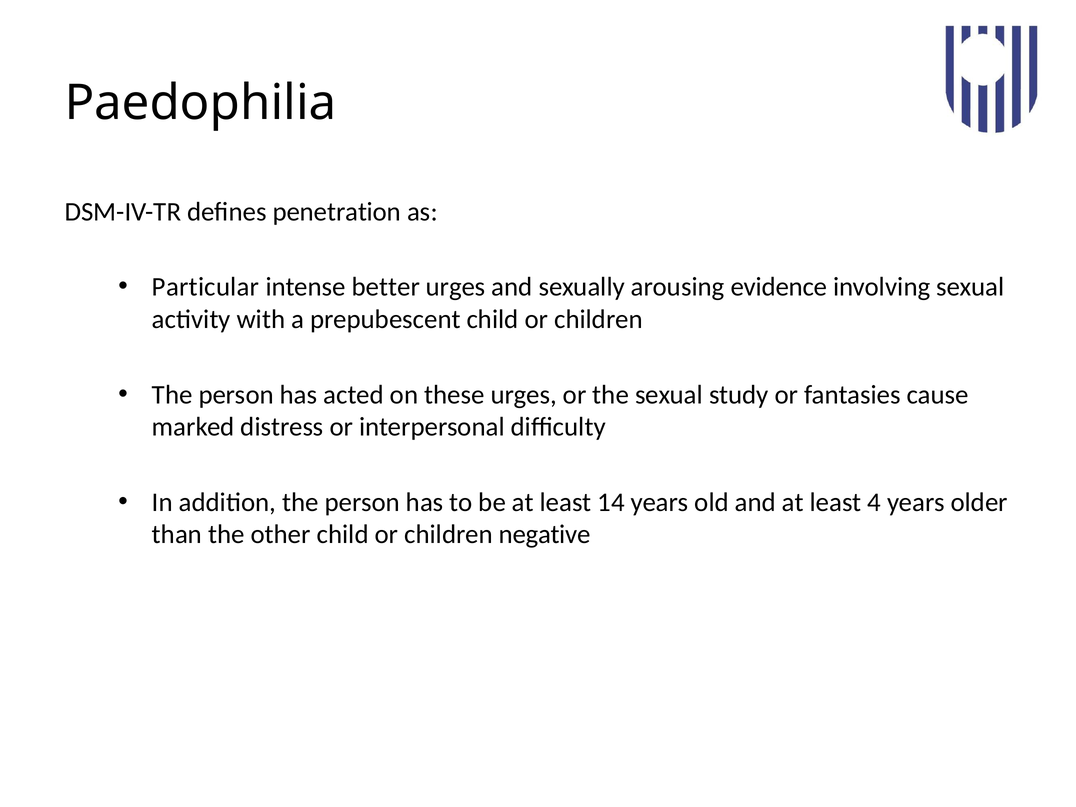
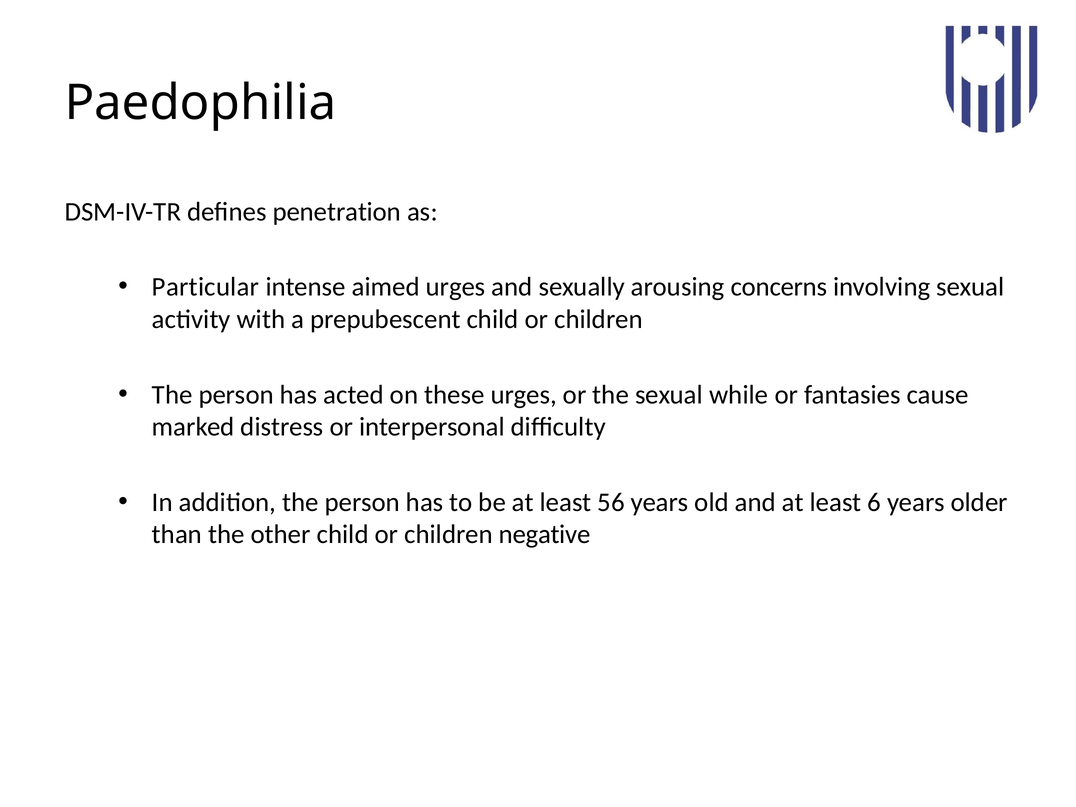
better: better -> aimed (386, 287)
evidence: evidence -> concerns (779, 287)
study: study -> while (739, 395)
14: 14 -> 56 (611, 502)
4: 4 -> 6 (874, 502)
